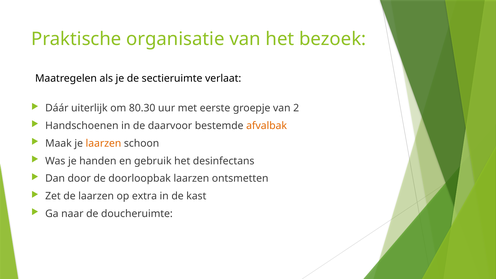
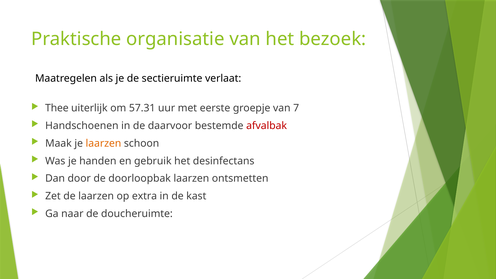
Dáár: Dáár -> Thee (57, 108)
80.30: 80.30 -> 57.31 (142, 108)
2: 2 -> 7 (296, 108)
afvalbak colour: orange -> red (267, 126)
